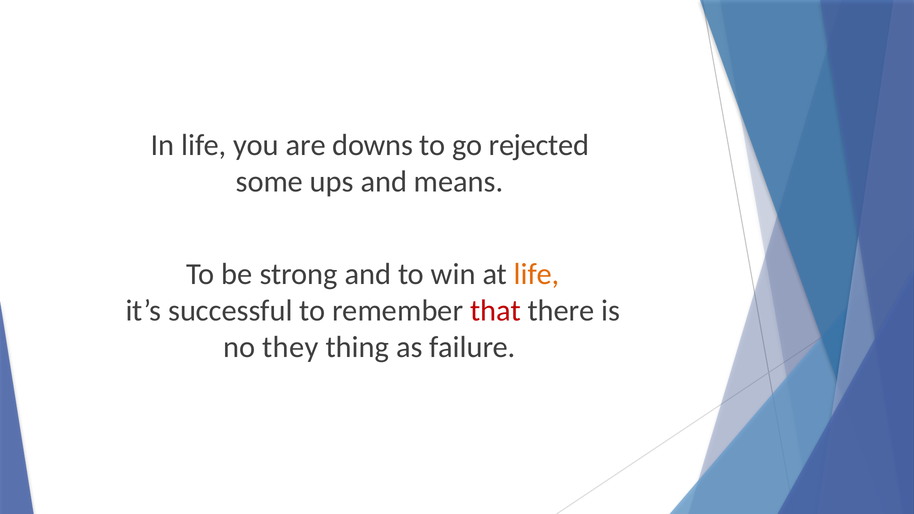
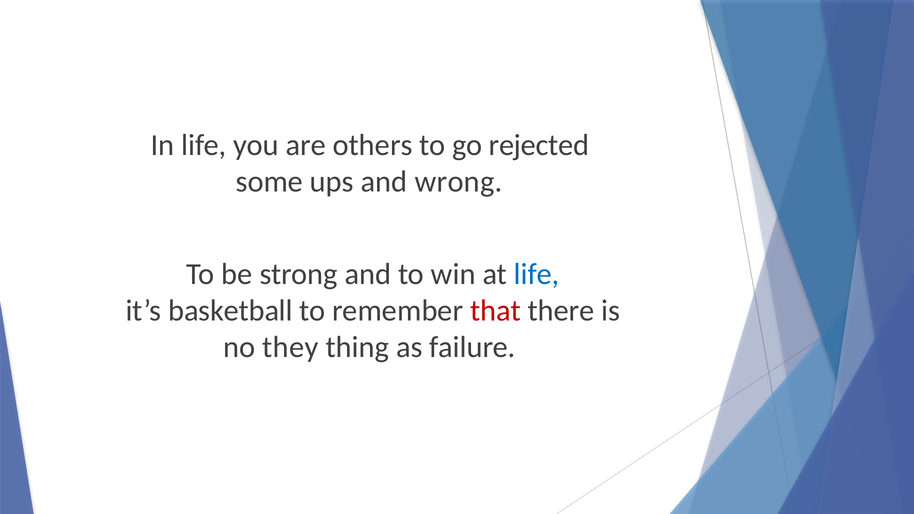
downs: downs -> others (373, 145)
means: means -> wrong (459, 182)
life colour: orange -> blue (537, 274)
successful: successful -> basketball (230, 311)
